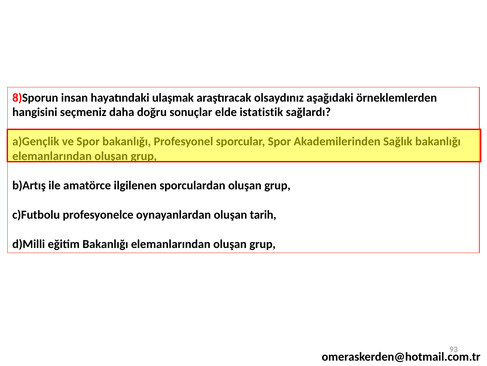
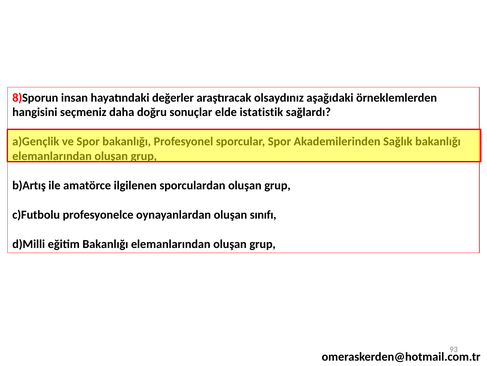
ulaşmak: ulaşmak -> değerler (173, 97)
tarih: tarih -> sınıfı (263, 214)
